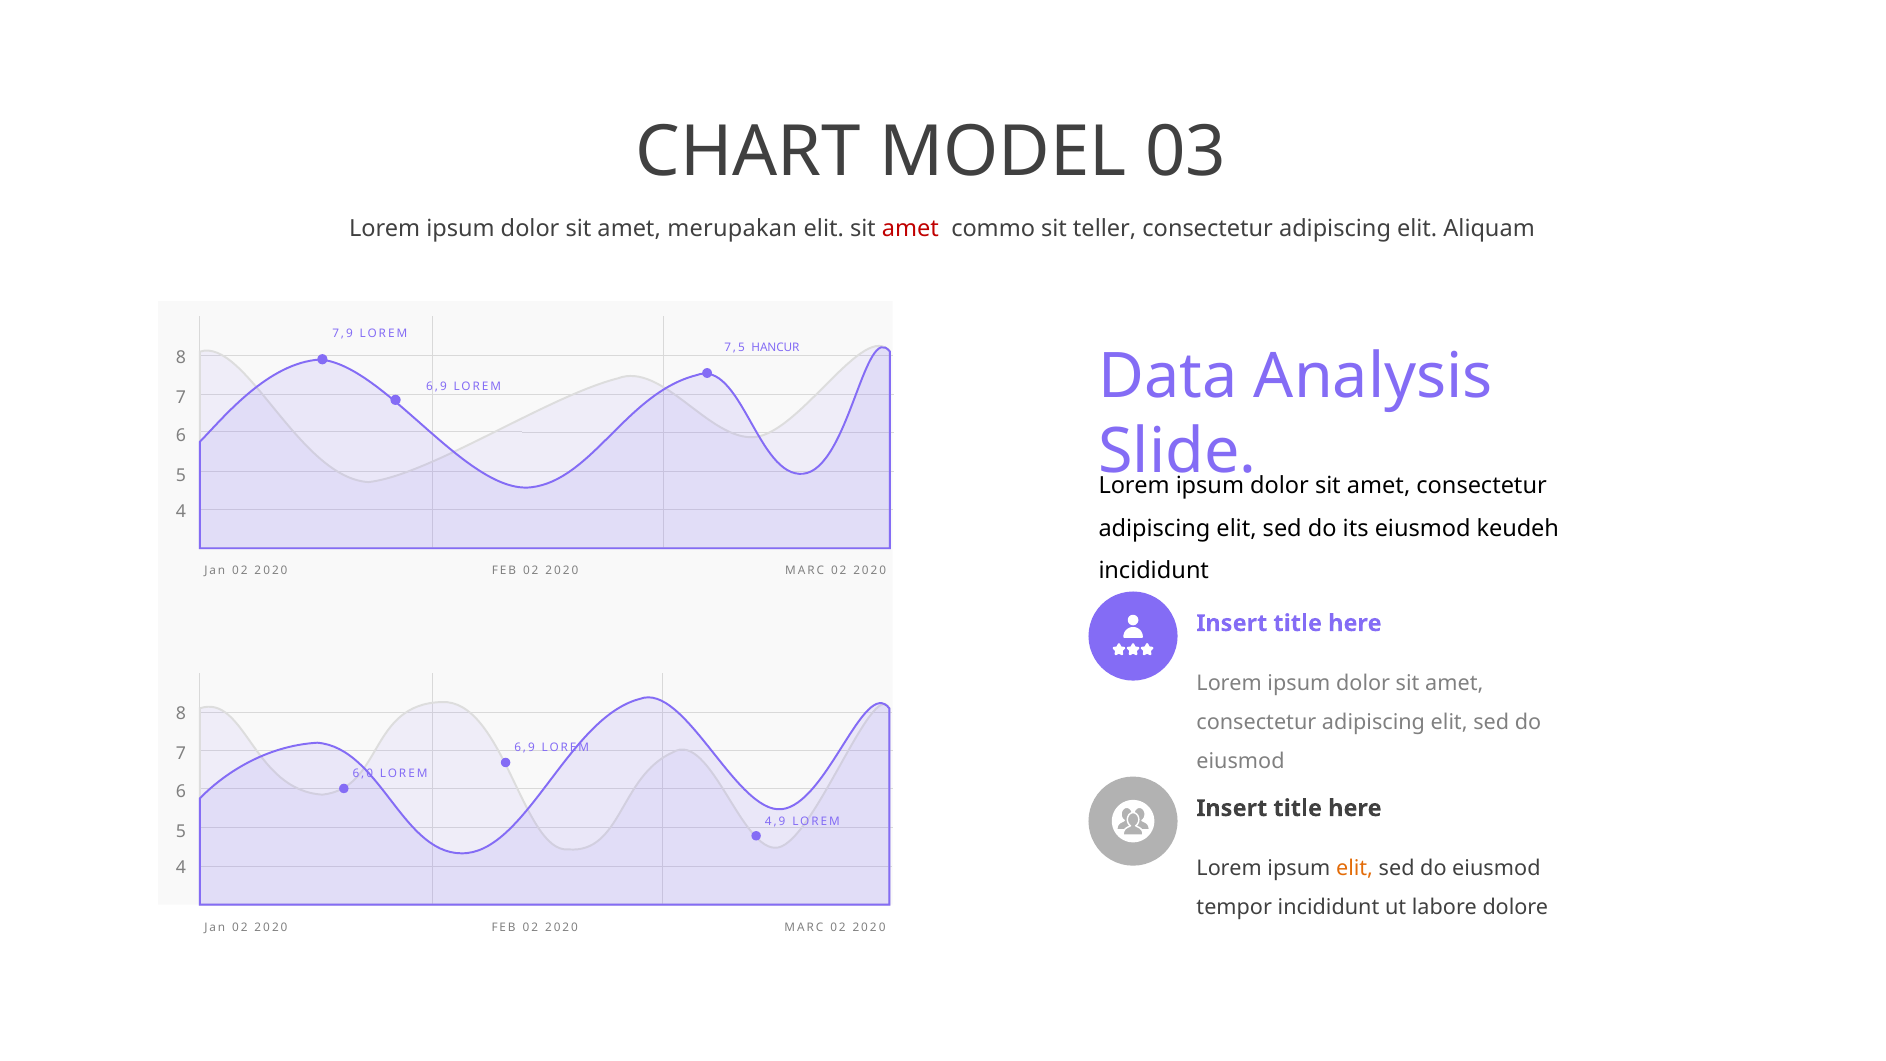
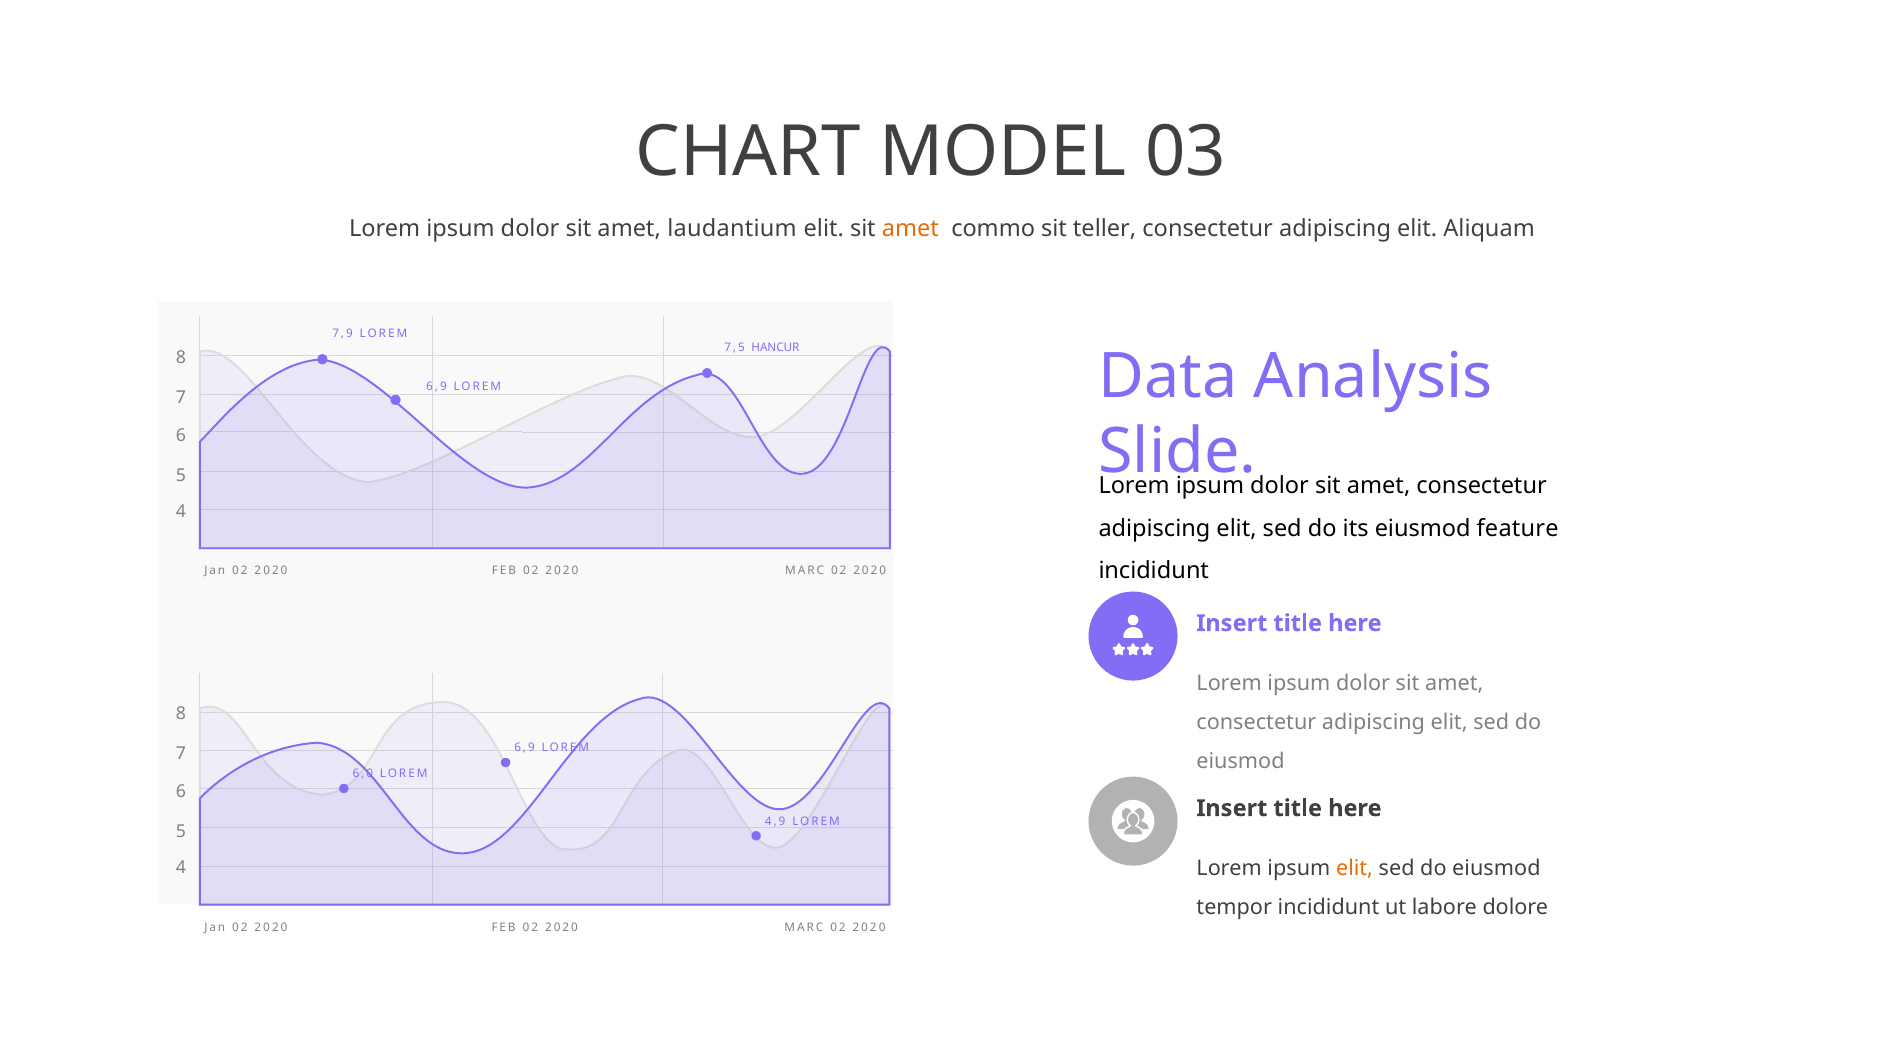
merupakan: merupakan -> laudantium (732, 228)
amet colour: red -> orange (910, 228)
keudeh: keudeh -> feature (1518, 528)
